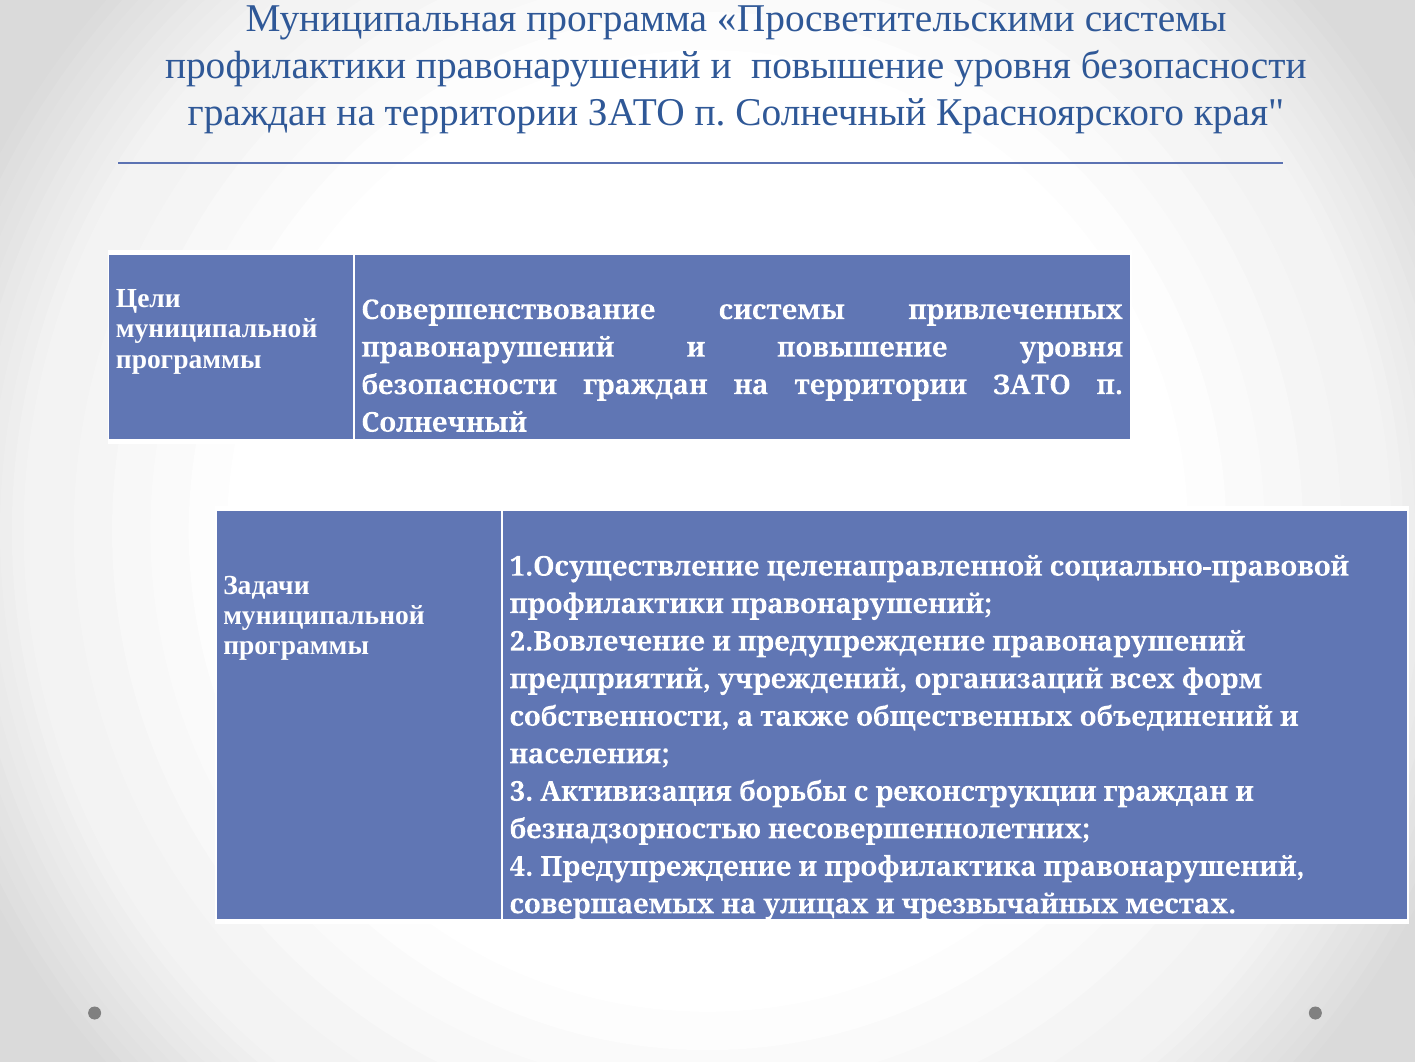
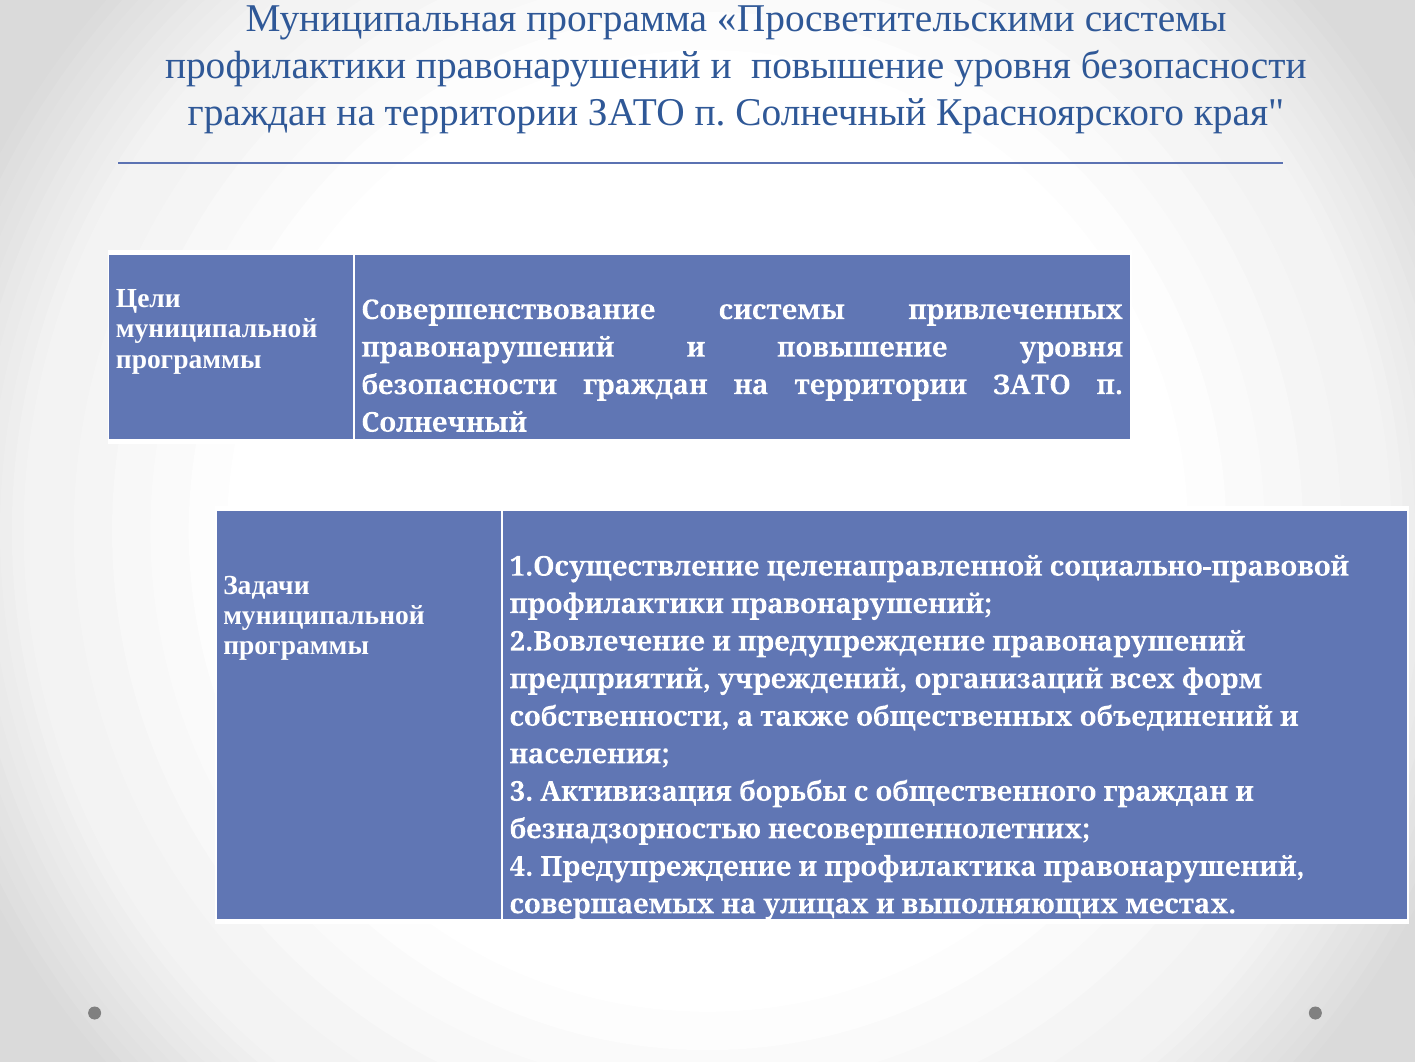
реконструкции: реконструкции -> общественного (986, 791)
чрезвычайных: чрезвычайных -> выполняющих (1010, 904)
